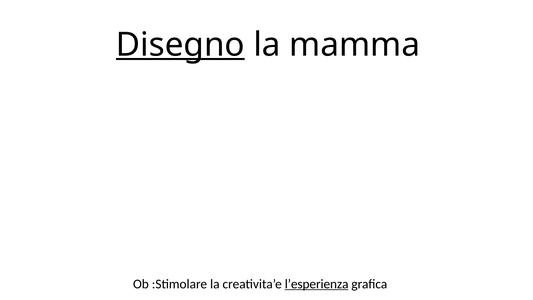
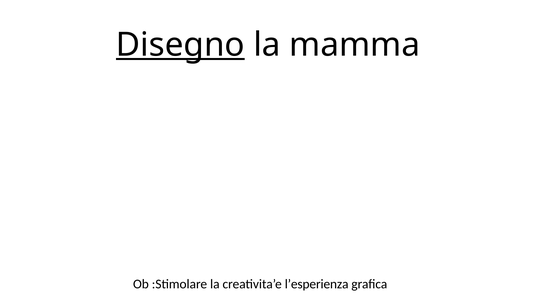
l’esperienza underline: present -> none (317, 284)
